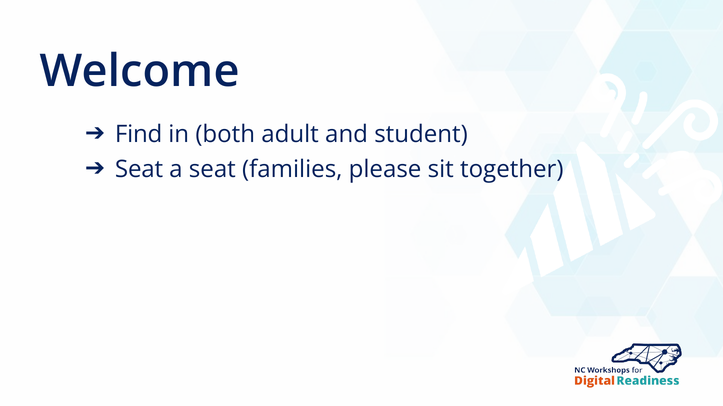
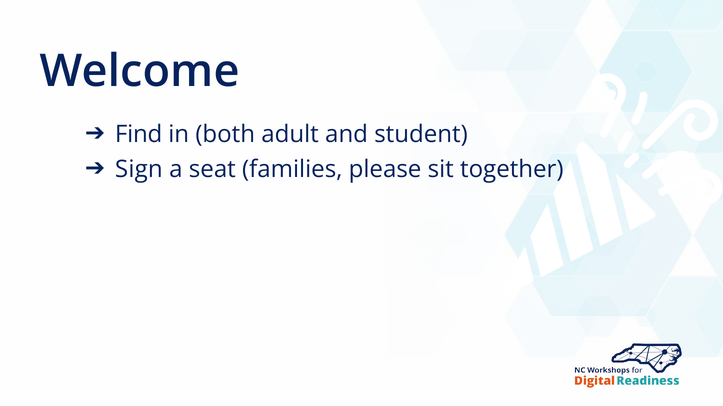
Seat: Seat -> Sign (139, 170)
